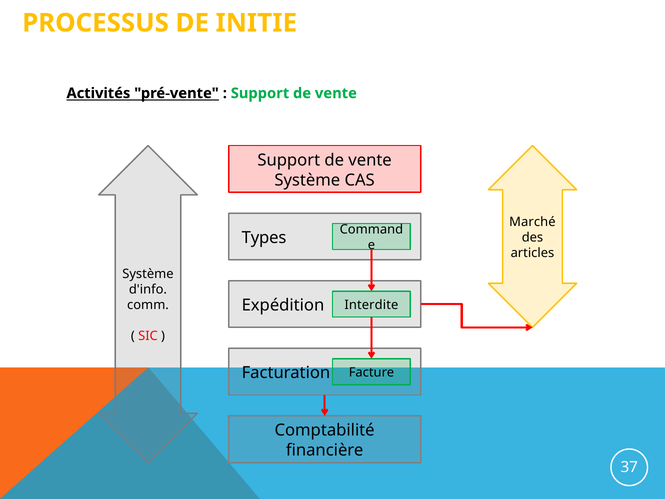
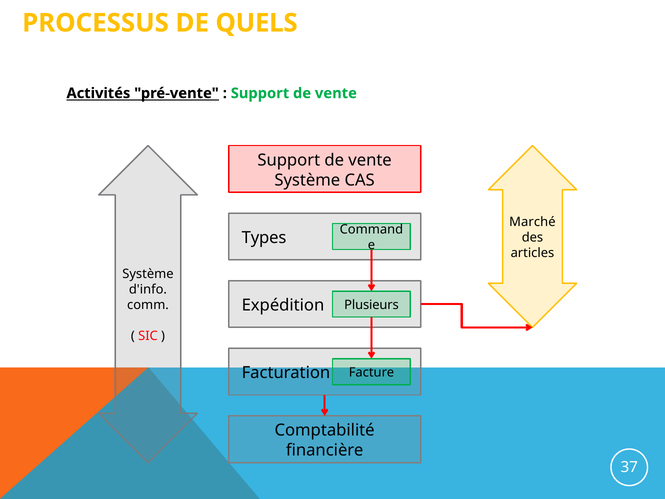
INITIE: INITIE -> QUELS (257, 23)
Interdite: Interdite -> Plusieurs (371, 305)
